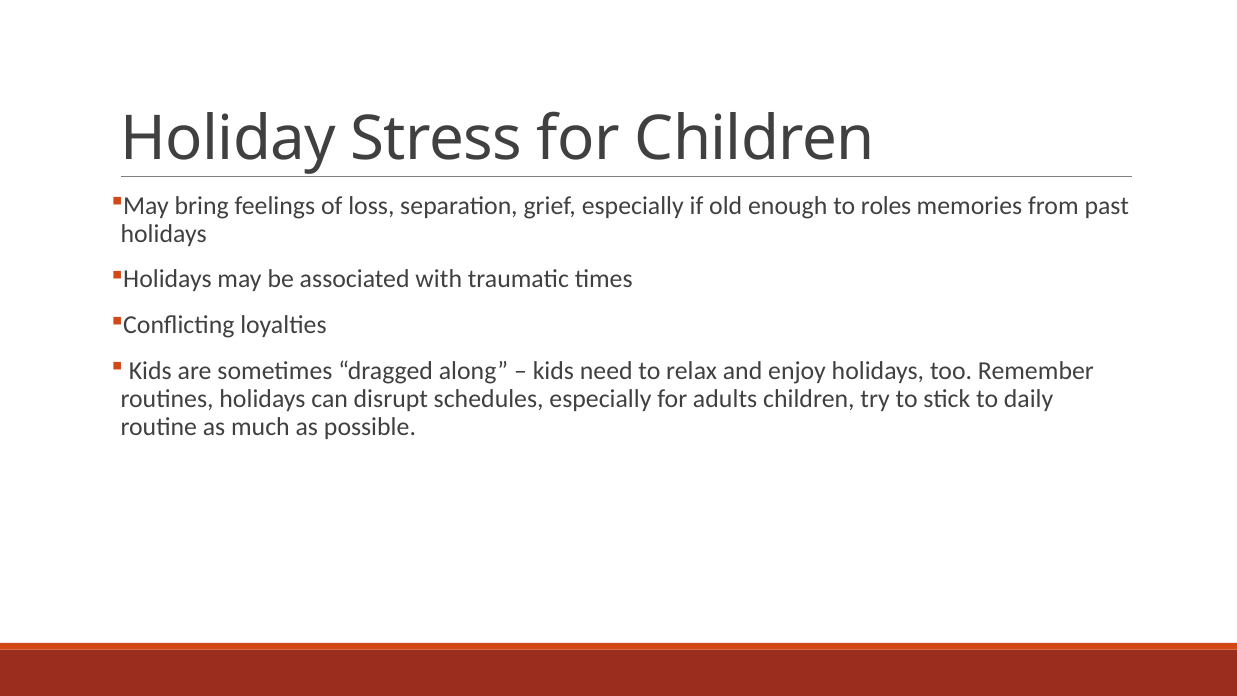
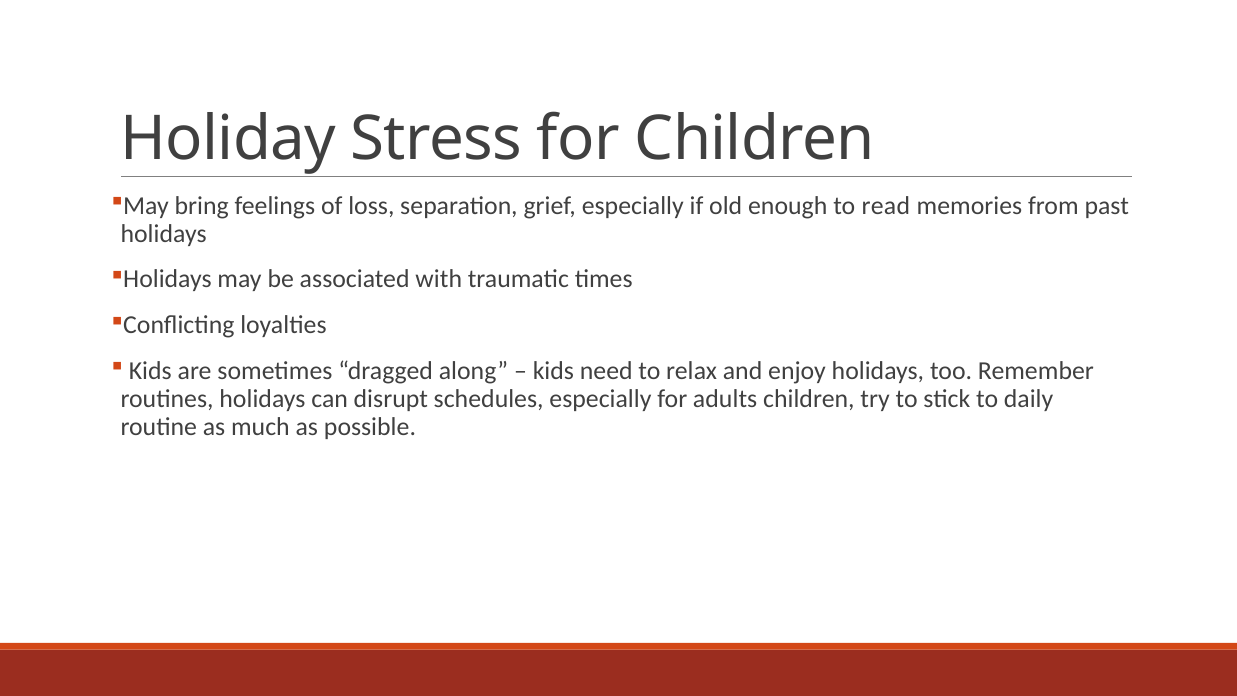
roles: roles -> read (886, 206)
